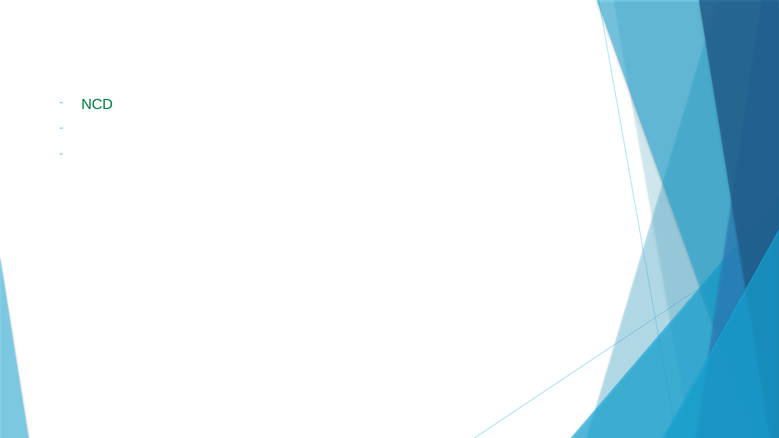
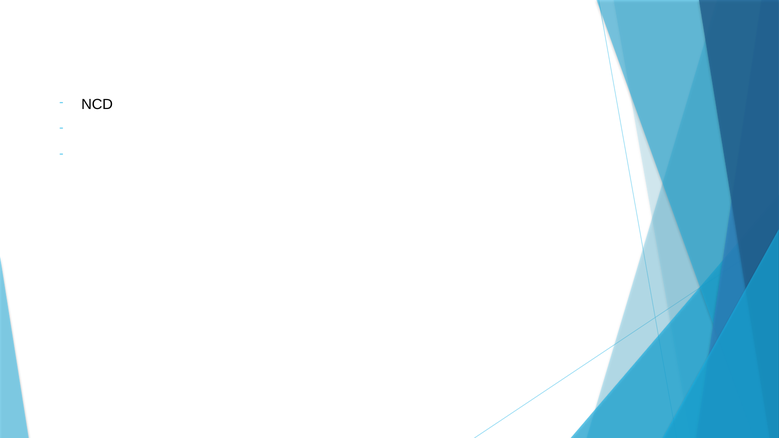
NCD colour: green -> black (97, 105)
